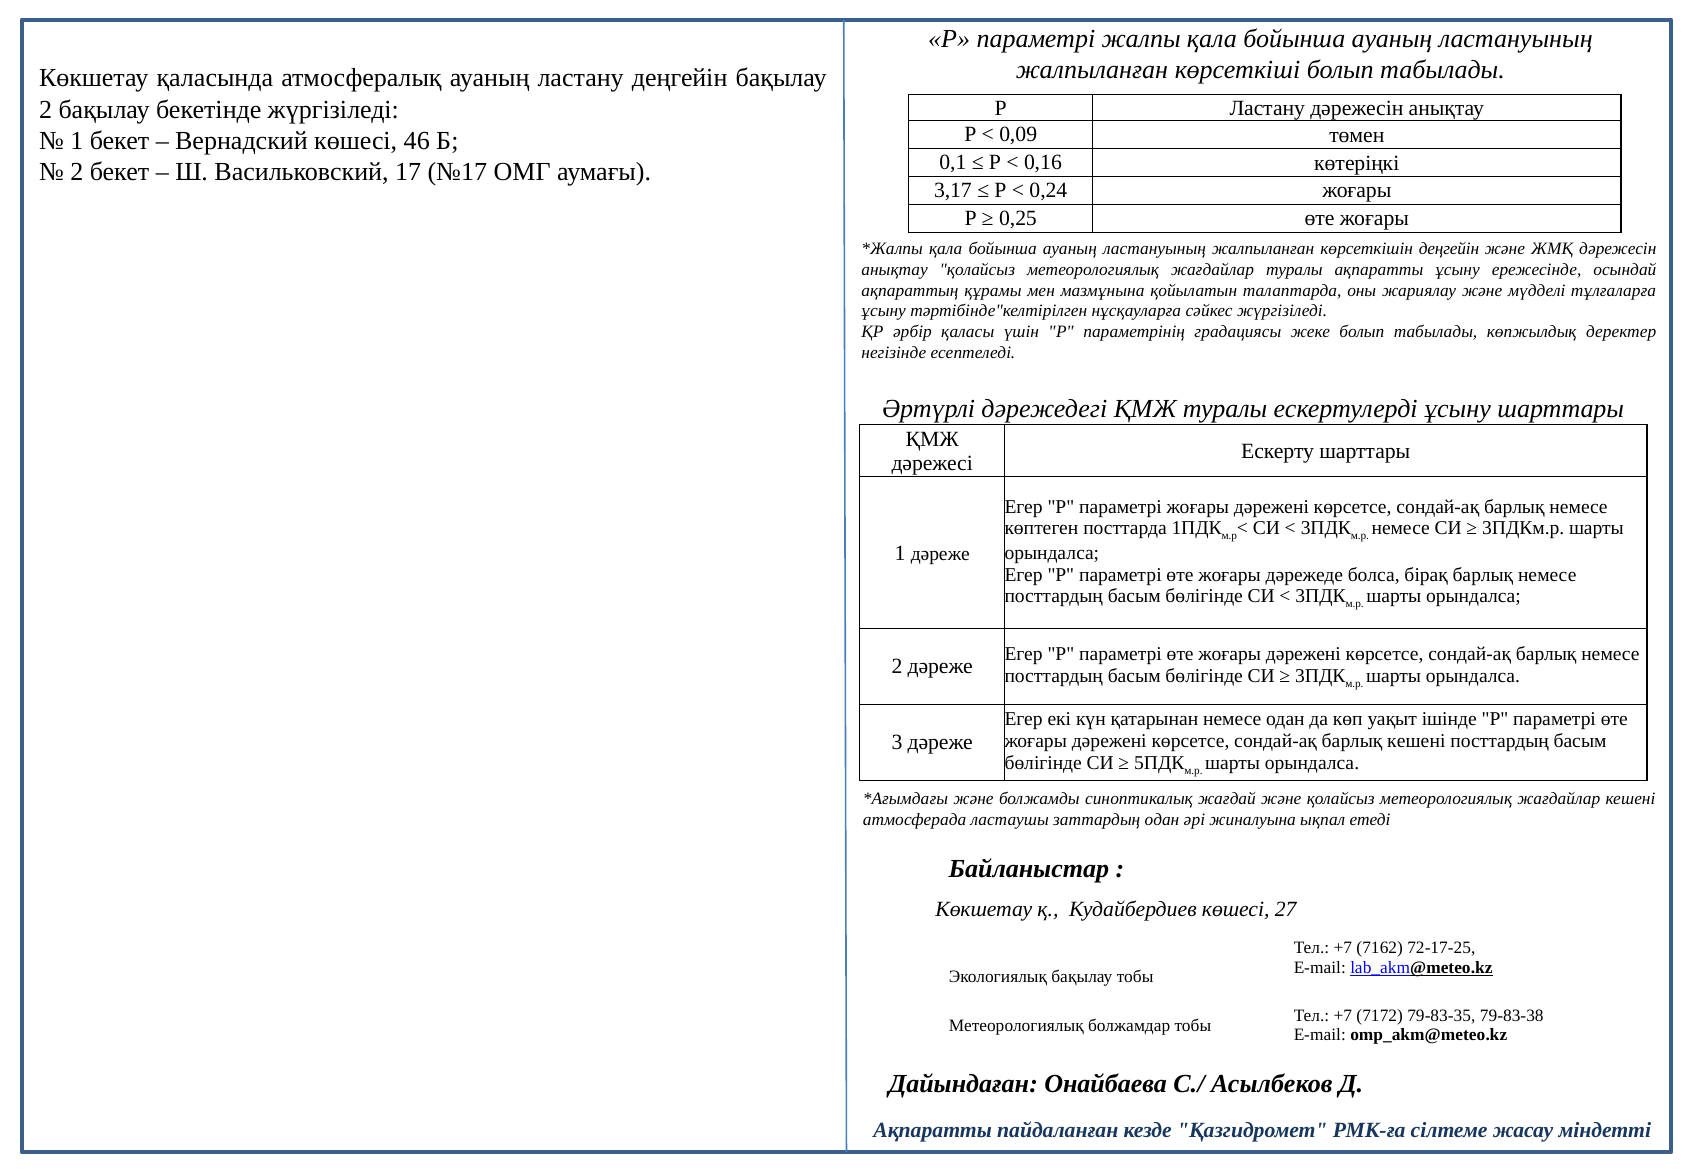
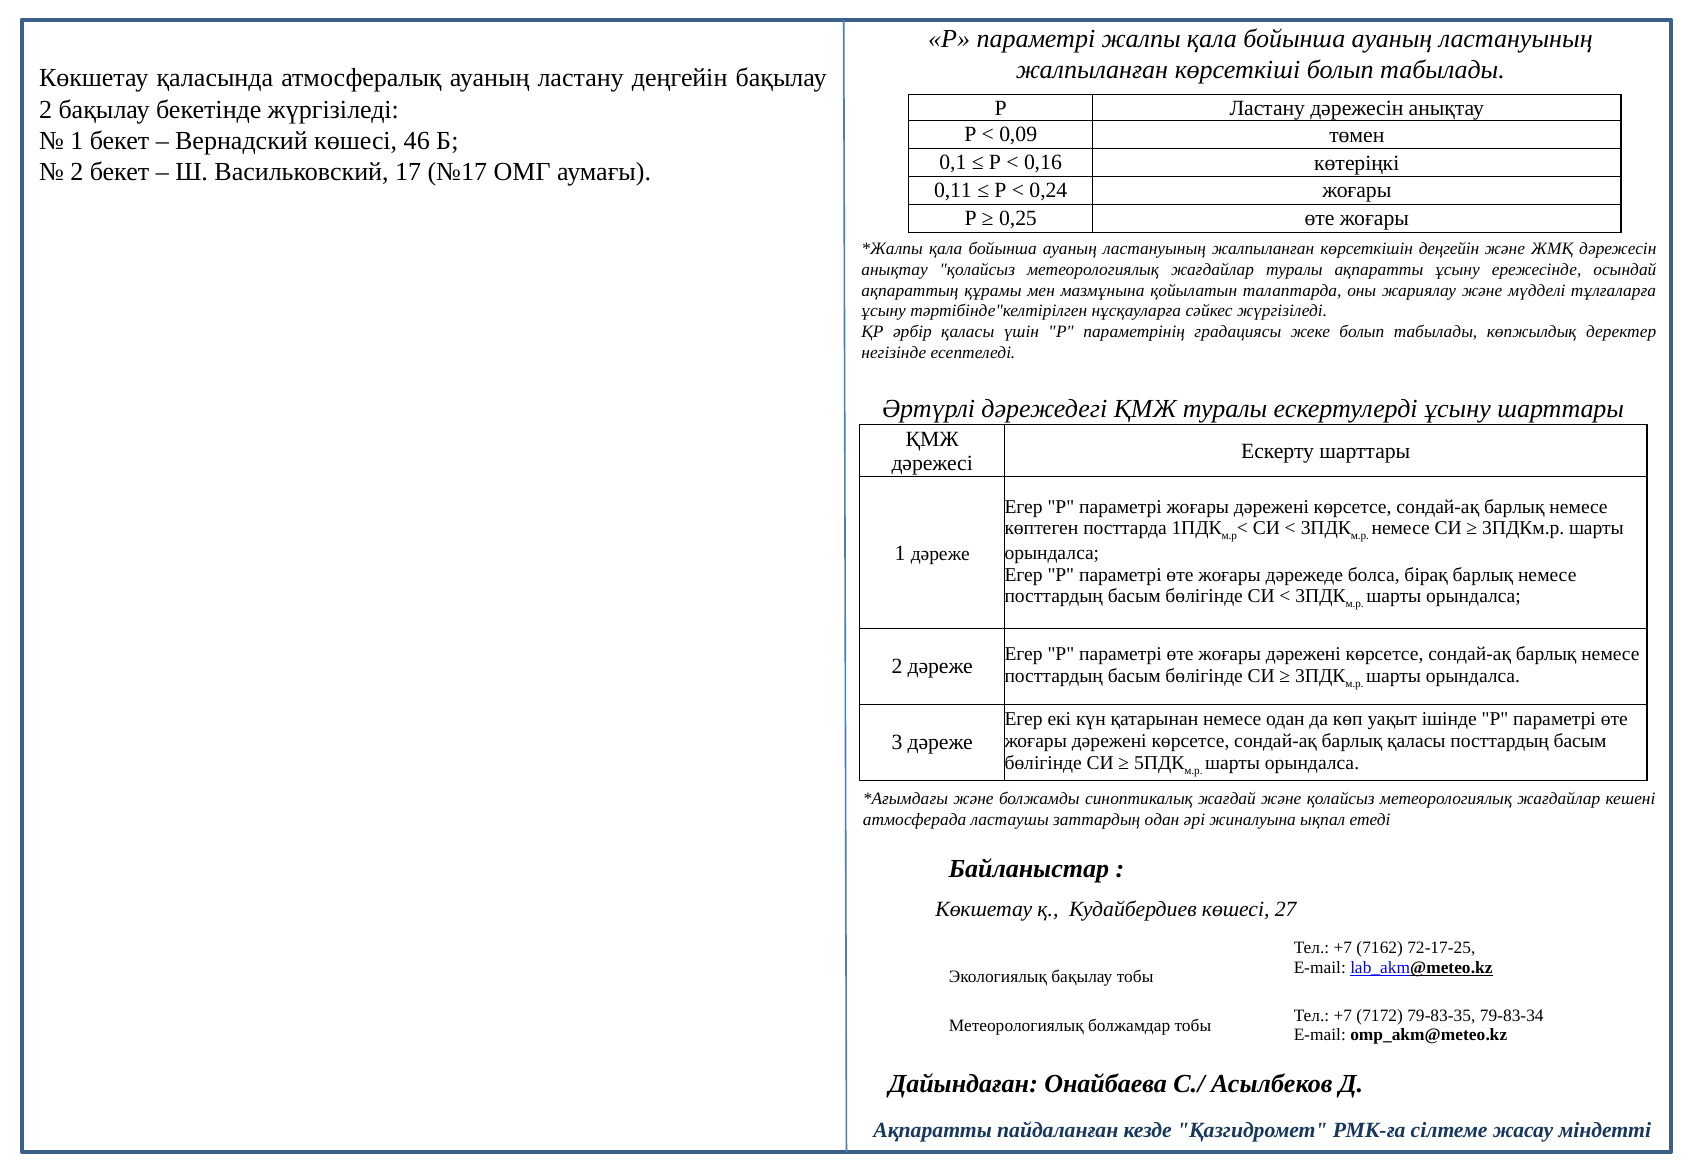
3,17: 3,17 -> 0,11 (953, 191)
барлық кешені: кешені -> қаласы (1416, 741)
79-83-38: 79-83-38 -> 79-83-34 (1512, 1016)
